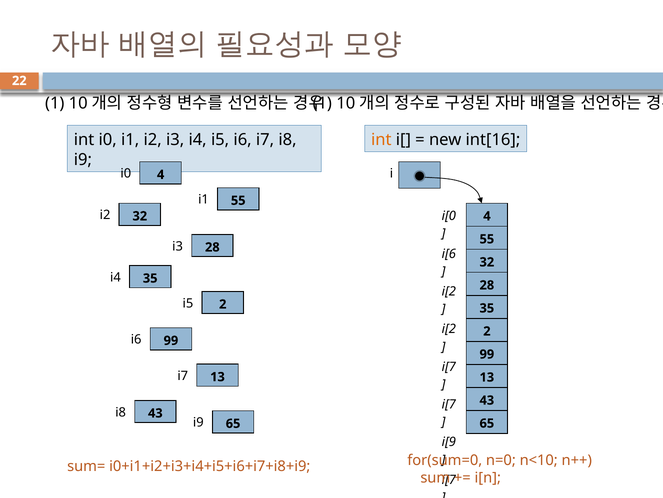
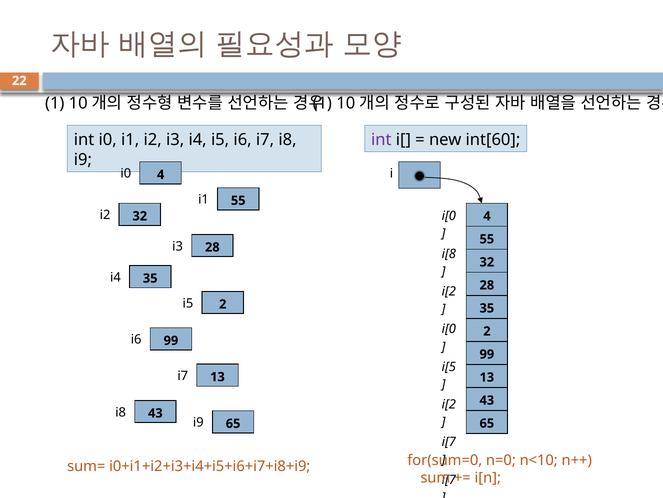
int colour: orange -> purple (381, 140)
int[16: int[16 -> int[60 (493, 140)
i[6: i[6 -> i[8 (449, 253)
i[2: i[2 -> i[0 (449, 329)
i[7: i[7 -> i[5 (449, 366)
i[7: i[7 -> i[2 (449, 404)
i[9: i[9 -> i[7 (449, 441)
